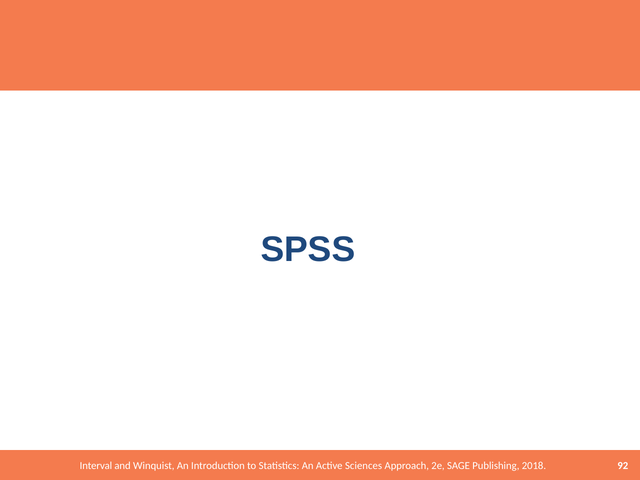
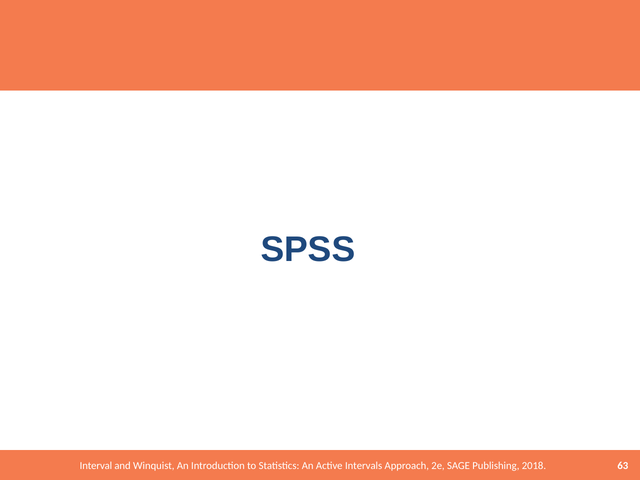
Sciences: Sciences -> Intervals (364, 466)
92: 92 -> 63 (623, 466)
